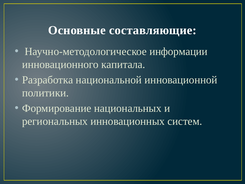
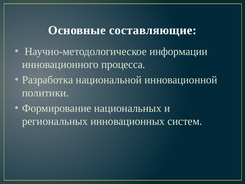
капитала: капитала -> процесса (123, 64)
